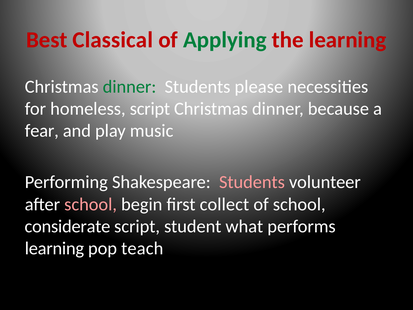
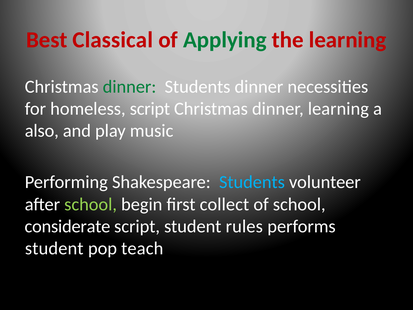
Students please: please -> dinner (259, 87)
dinner because: because -> learning (338, 109)
fear: fear -> also (42, 131)
Students colour: pink -> light blue (252, 182)
school colour: pink -> light green (91, 204)
what: what -> rules (244, 226)
learning: learning -> student (54, 248)
